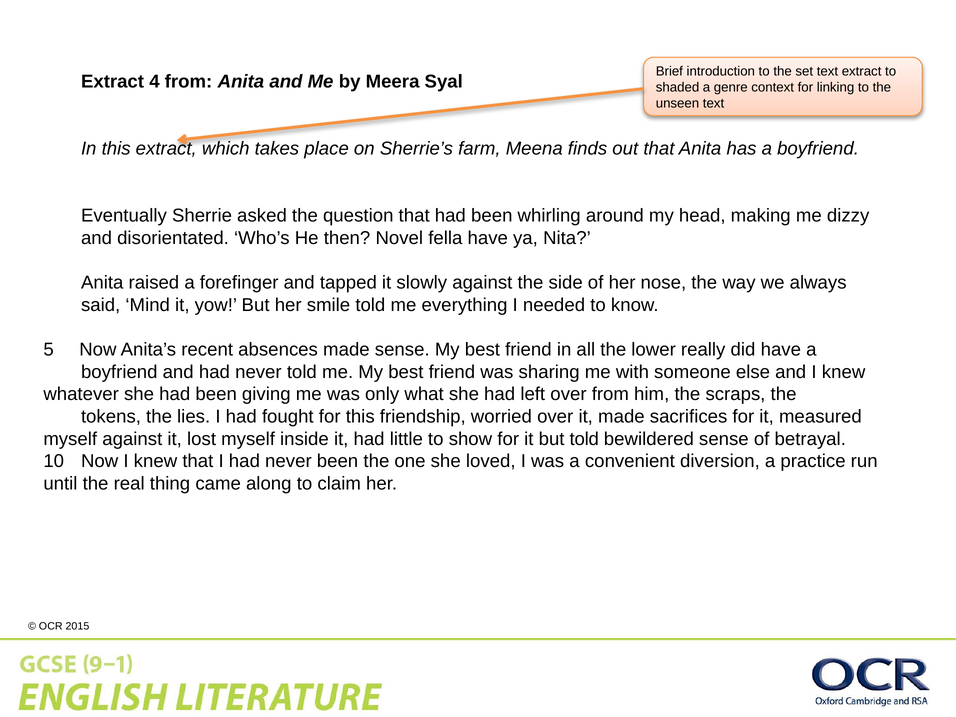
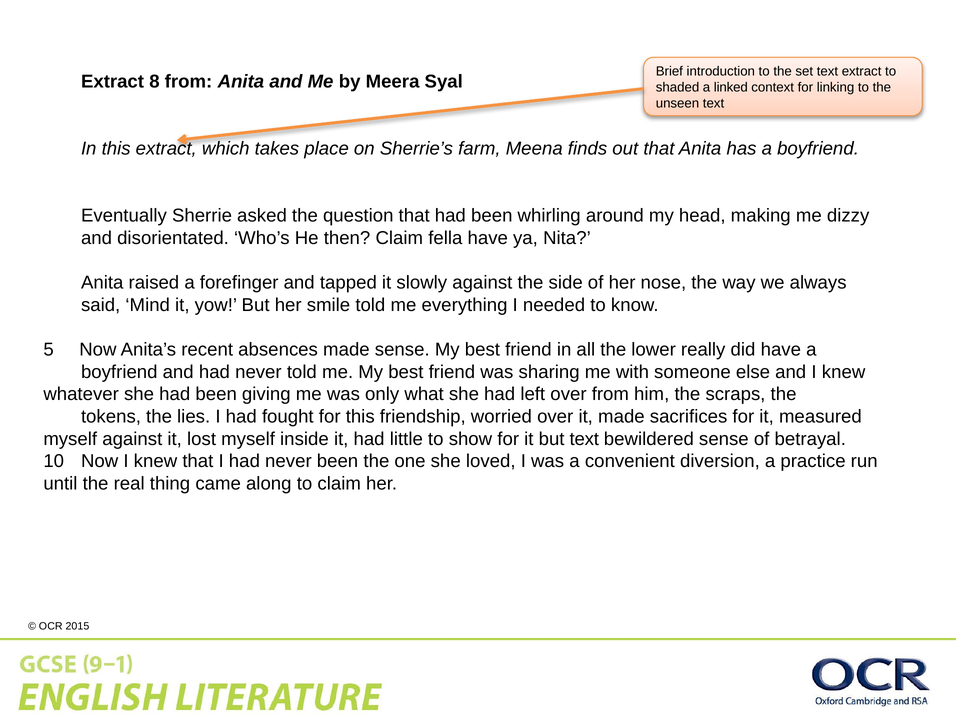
4: 4 -> 8 (154, 82)
genre: genre -> linked (731, 87)
then Novel: Novel -> Claim (399, 238)
but told: told -> text (584, 439)
